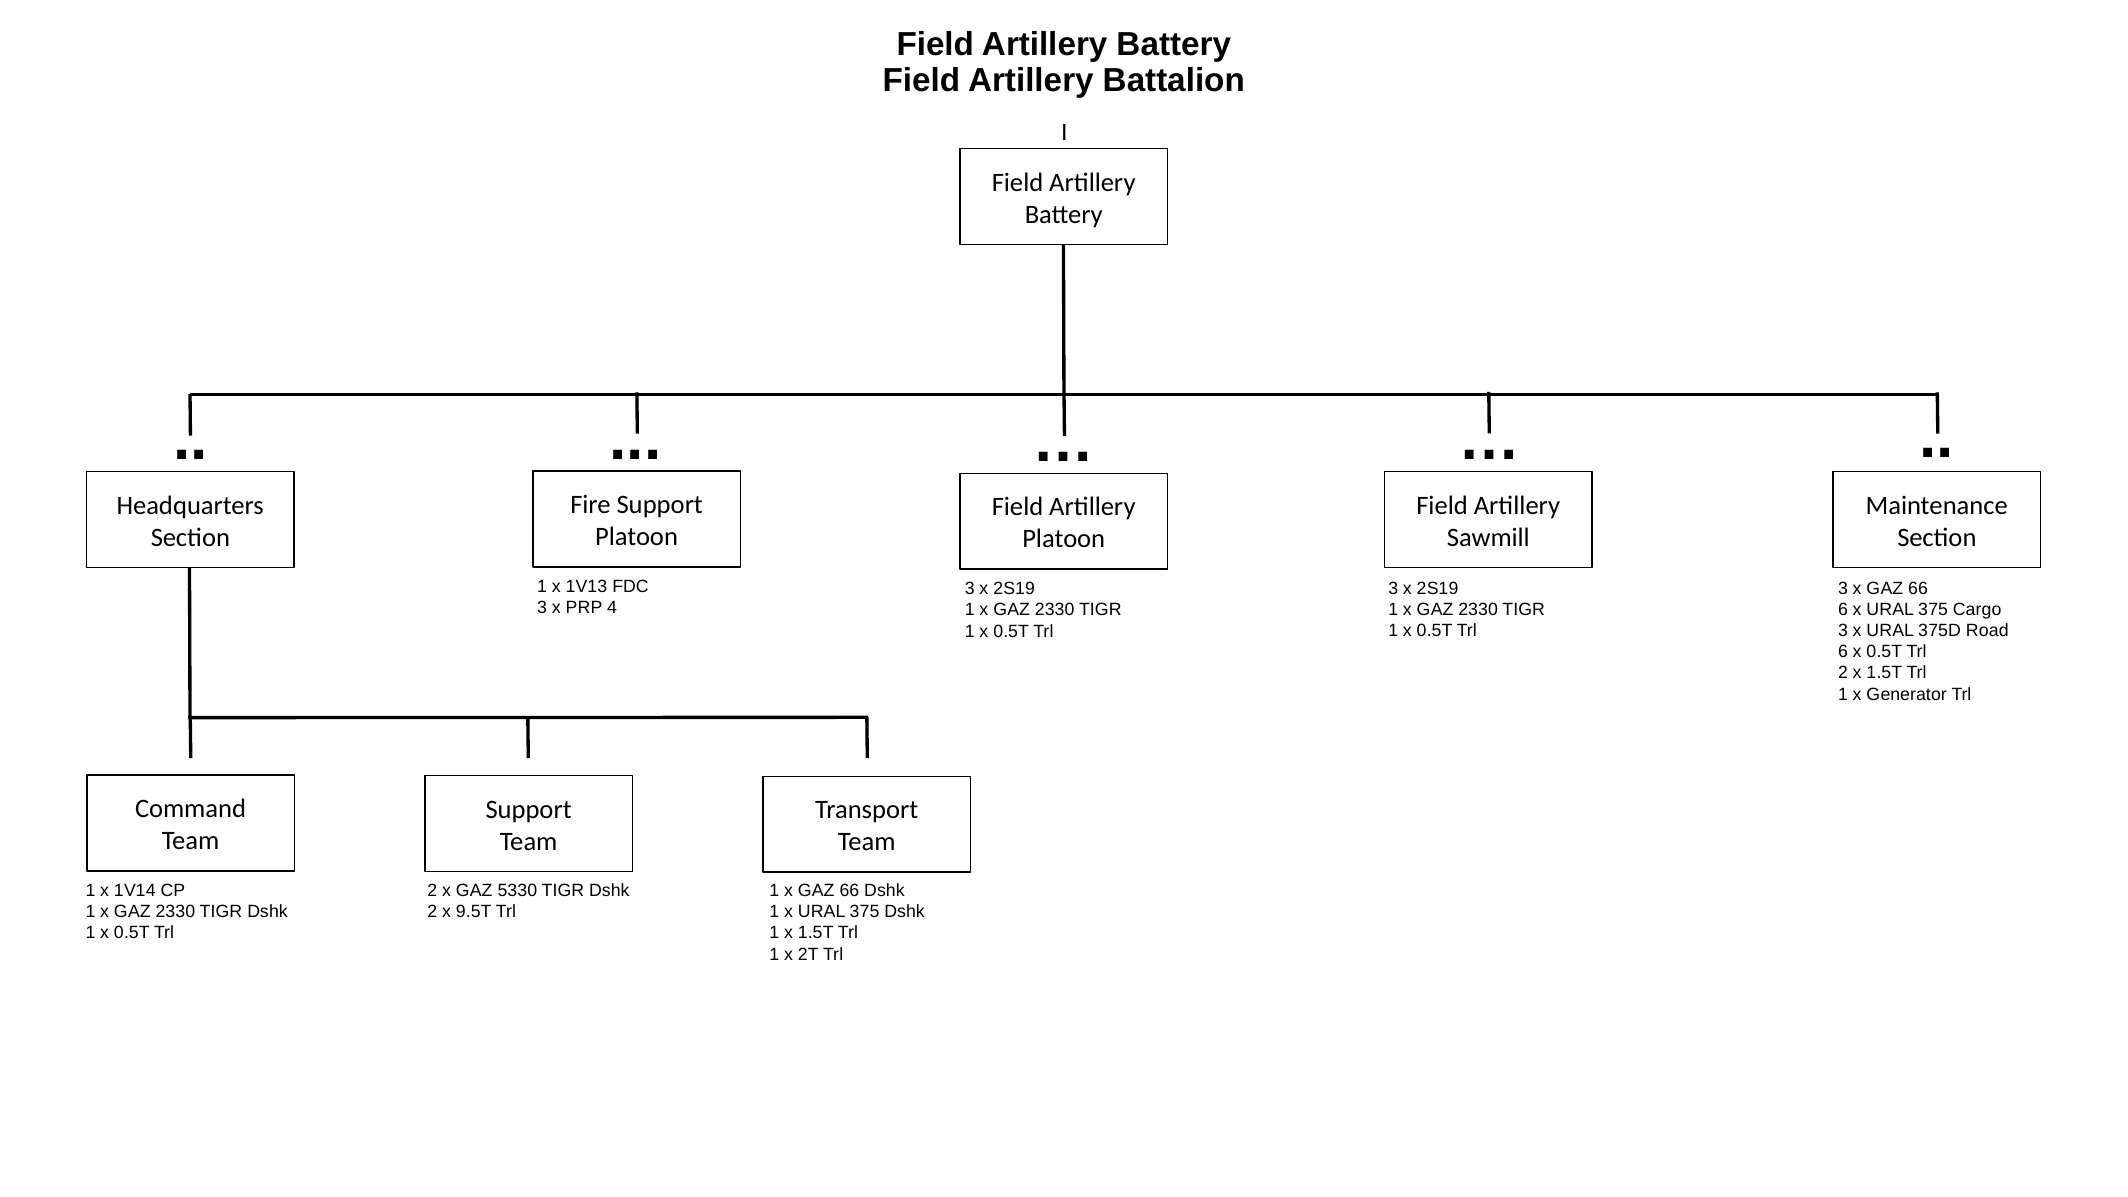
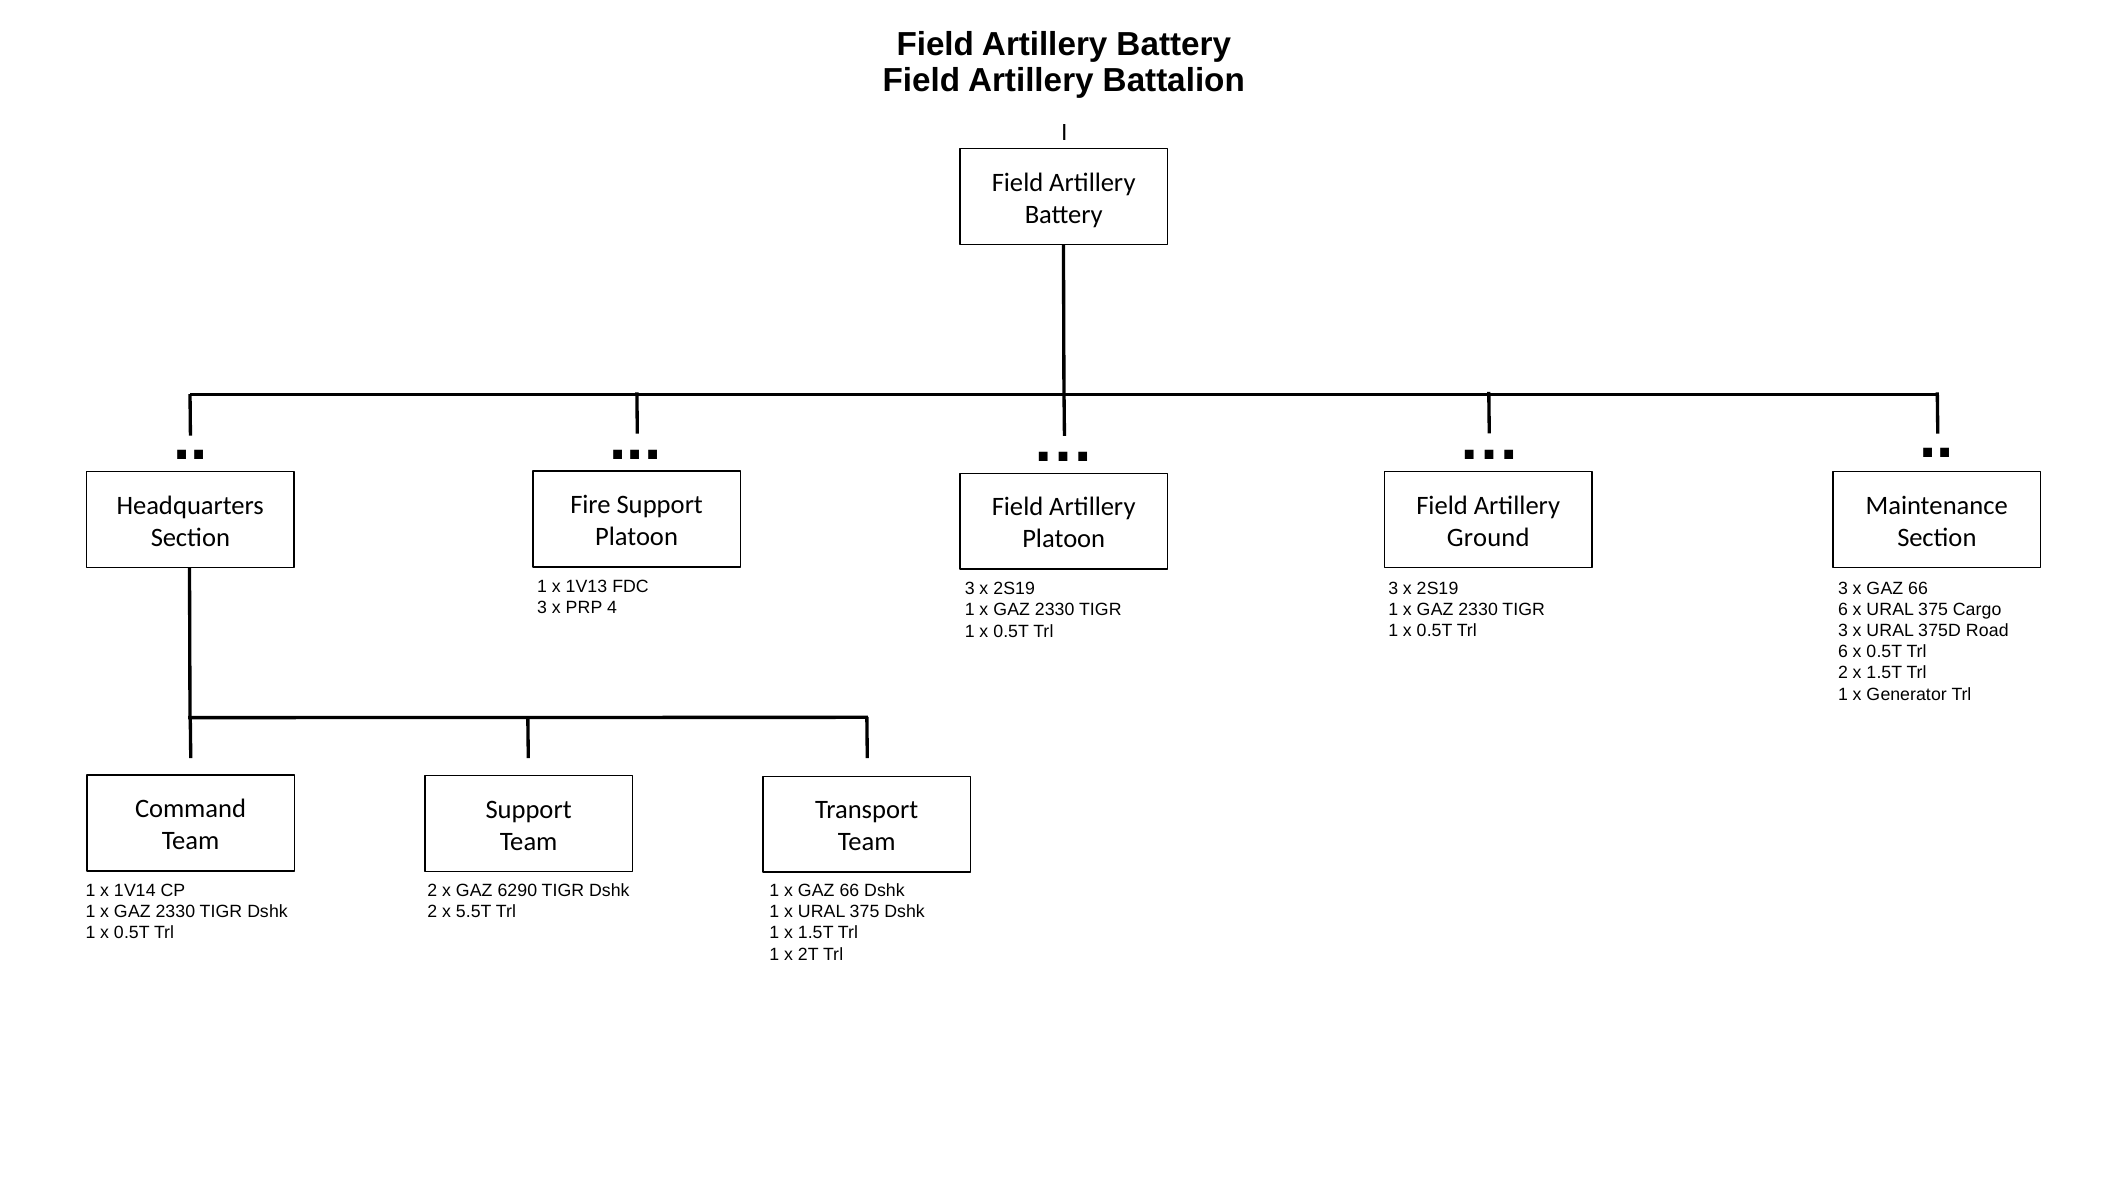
Sawmill: Sawmill -> Ground (1488, 537)
5330: 5330 -> 6290 (517, 891)
9.5T: 9.5T -> 5.5T (474, 912)
